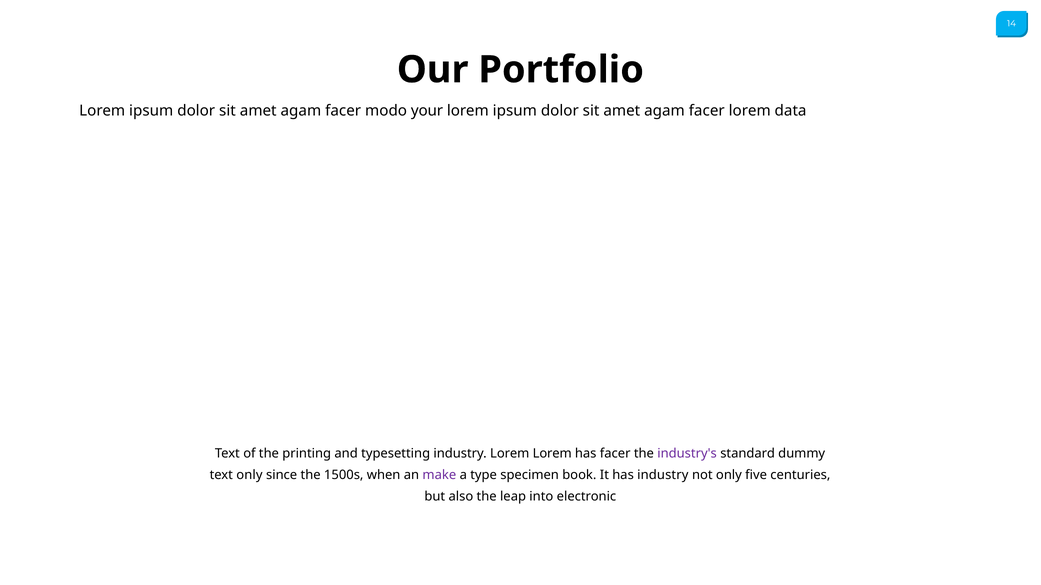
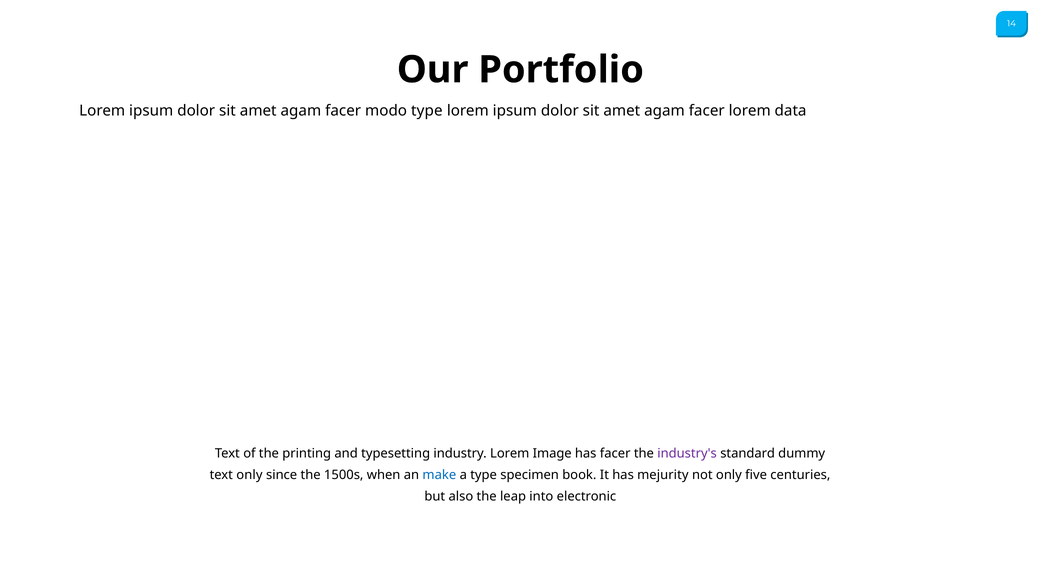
modo your: your -> type (427, 111)
Lorem Lorem: Lorem -> Image (552, 454)
make colour: purple -> blue (439, 475)
has industry: industry -> mejurity (663, 475)
